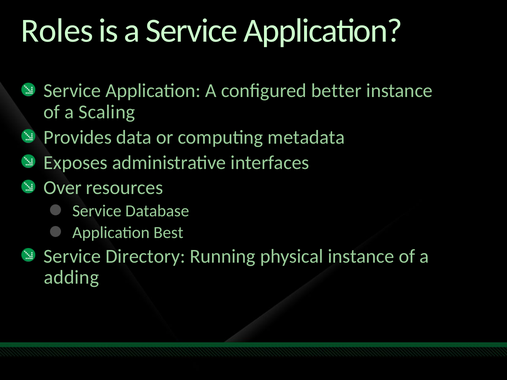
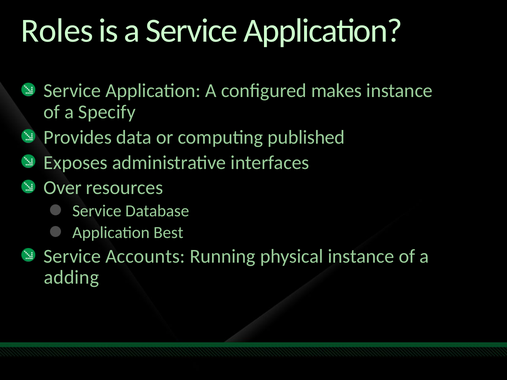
better: better -> makes (336, 91)
Scaling: Scaling -> Specify (107, 112)
metadata: metadata -> published (306, 137)
Directory: Directory -> Accounts (145, 256)
